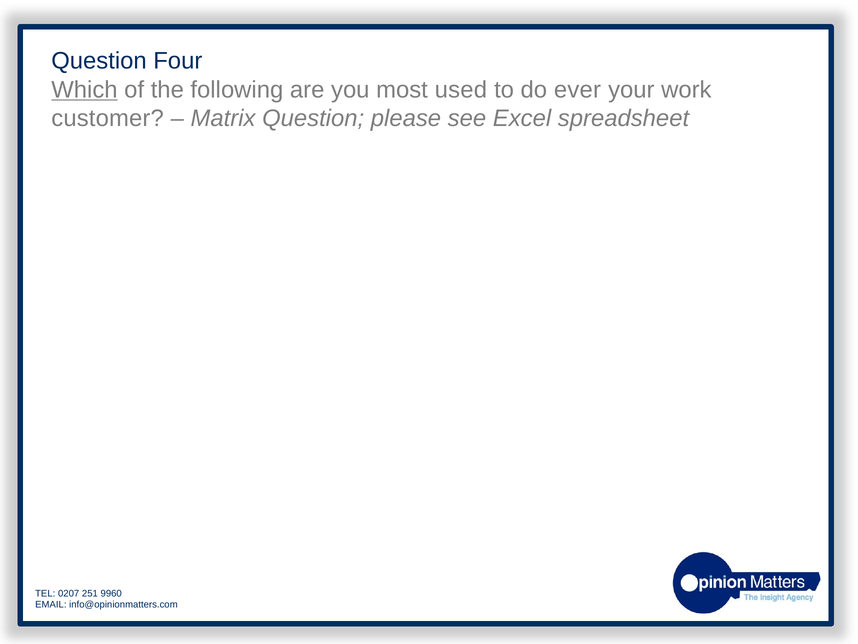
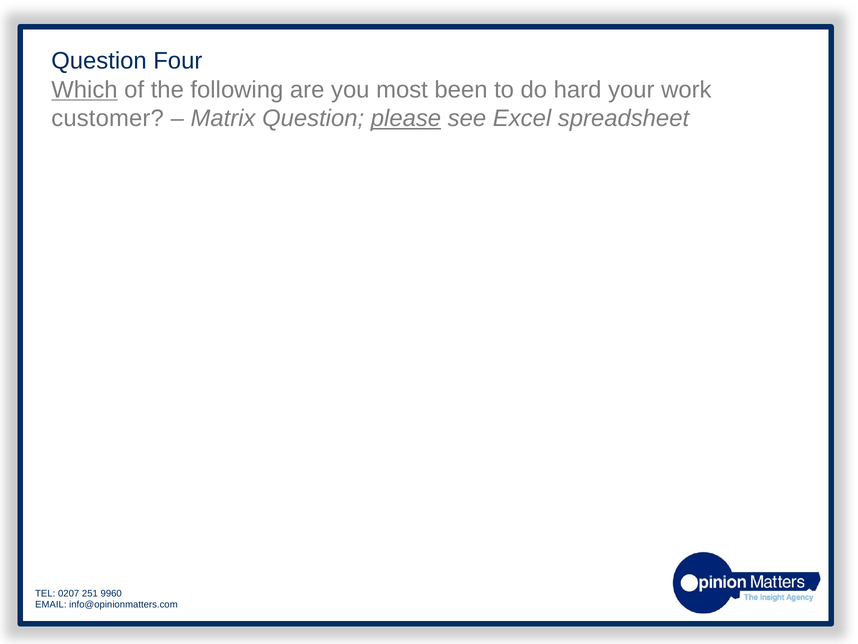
used: used -> been (461, 90)
ever: ever -> hard (578, 90)
please underline: none -> present (406, 118)
